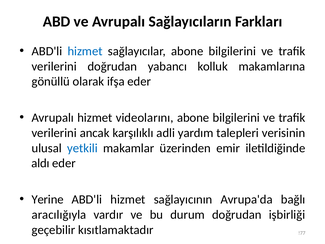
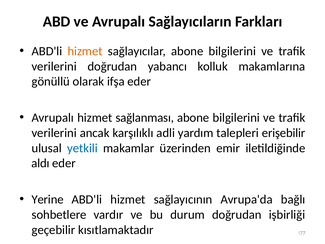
hizmet colour: blue -> orange (85, 51)
videolarını: videolarını -> sağlanması (145, 118)
verisinin: verisinin -> erişebilir (284, 133)
aracılığıyla: aracılığıyla -> sohbetlere (59, 214)
